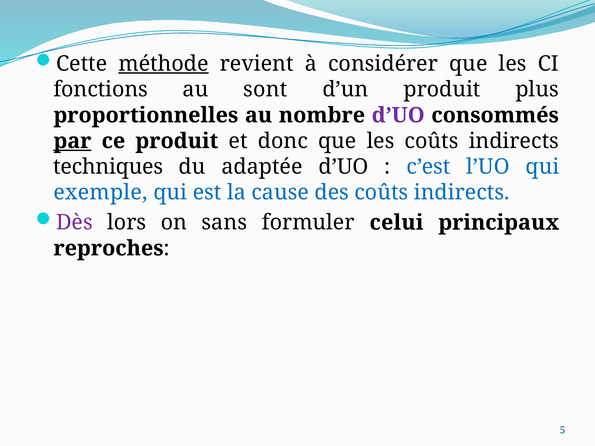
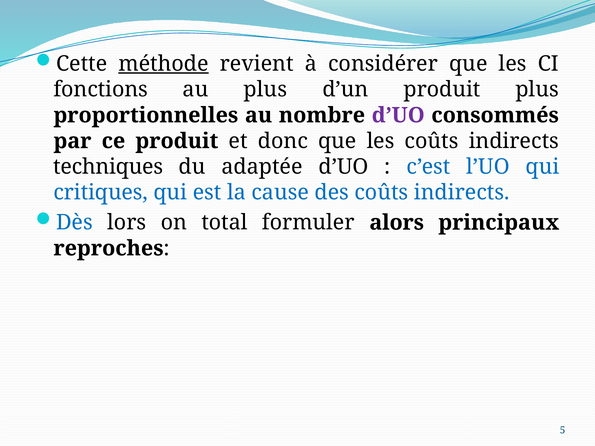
au sont: sont -> plus (265, 90)
par underline: present -> none (72, 141)
exemple: exemple -> critiques (101, 193)
Dès colour: purple -> blue (74, 223)
sans: sans -> total (224, 223)
celui: celui -> alors (397, 223)
